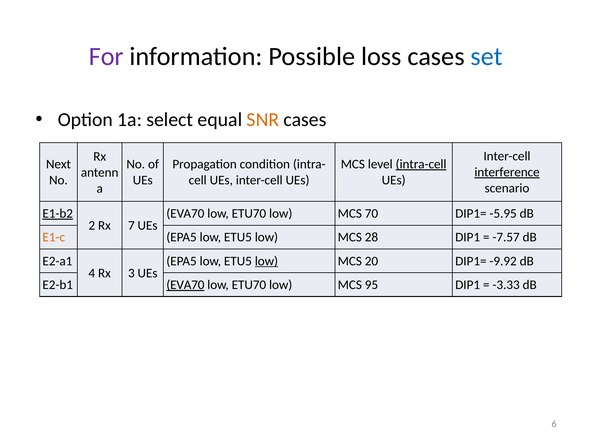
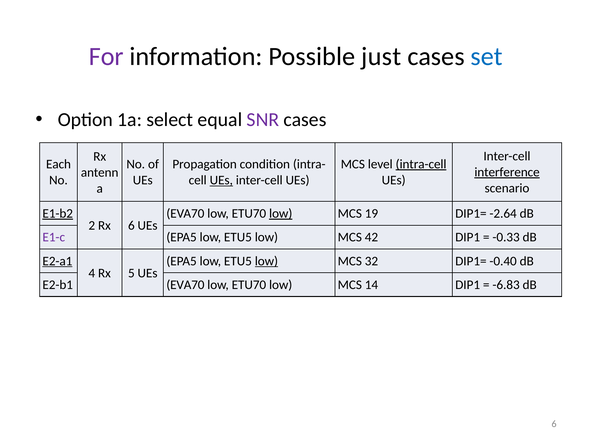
loss: loss -> just (381, 57)
SNR colour: orange -> purple (263, 120)
Next: Next -> Each (58, 164)
UEs underline: none -> present (221, 180)
low underline: none -> present (281, 213)
70: 70 -> 19 (371, 213)
-5.95: -5.95 -> -2.64 (503, 213)
Rx 7: 7 -> 6 (131, 225)
E1-c colour: orange -> purple (54, 237)
28: 28 -> 42 (371, 237)
-7.57: -7.57 -> -0.33 (506, 237)
E2-a1 underline: none -> present (57, 261)
20: 20 -> 32 (371, 261)
-9.92: -9.92 -> -0.40 (503, 261)
3: 3 -> 5 (131, 273)
EVA70 underline: present -> none (185, 285)
95: 95 -> 14 (371, 285)
-3.33: -3.33 -> -6.83 (506, 285)
